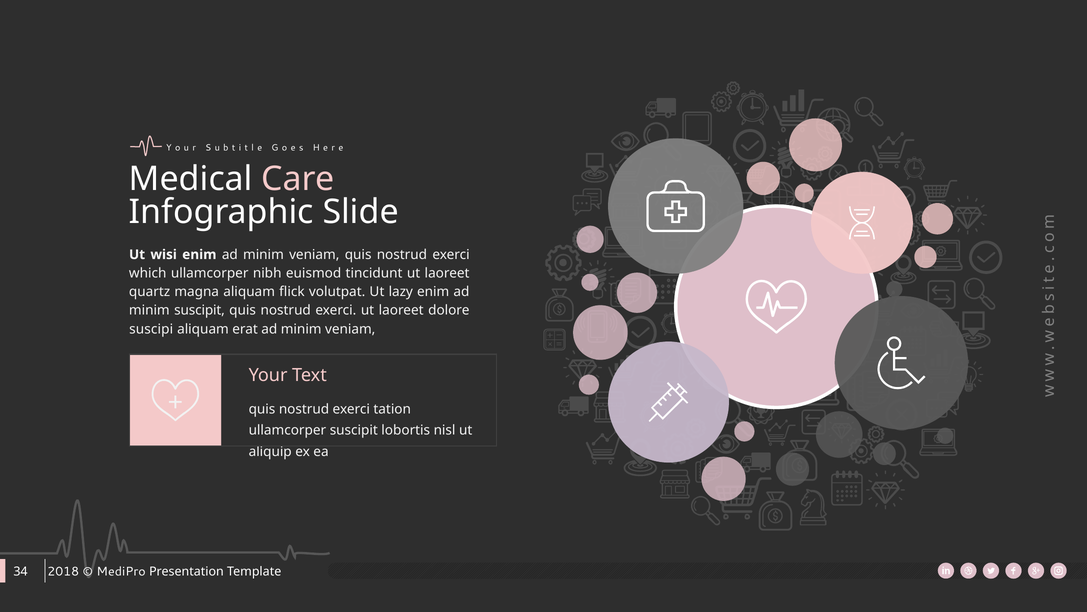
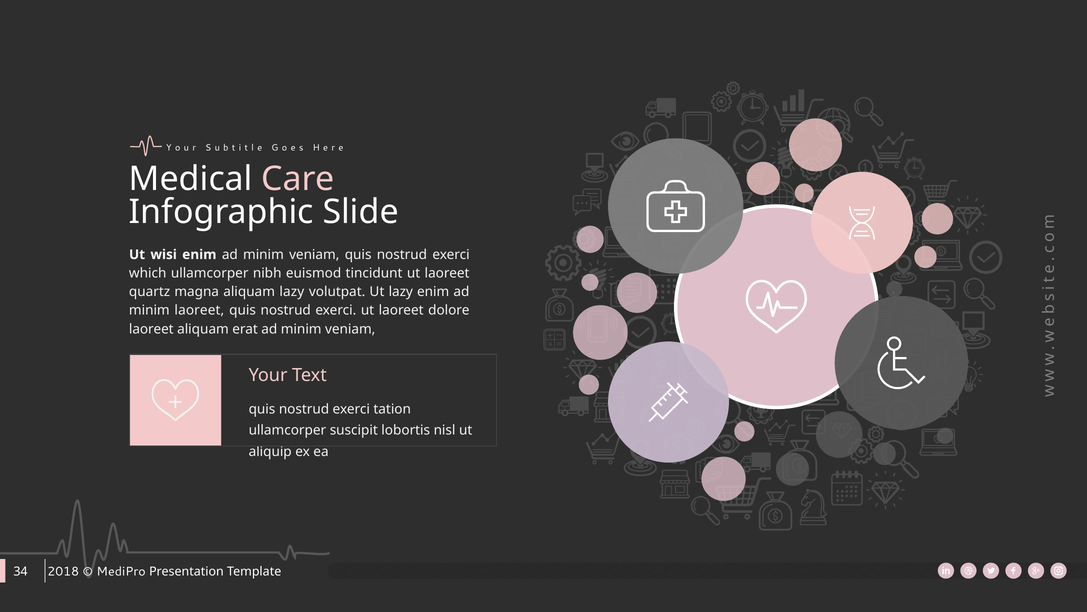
aliquam flick: flick -> lazy (292, 292)
minim suscipit: suscipit -> laoreet (199, 310)
suscipi: suscipi -> laoreet (151, 329)
